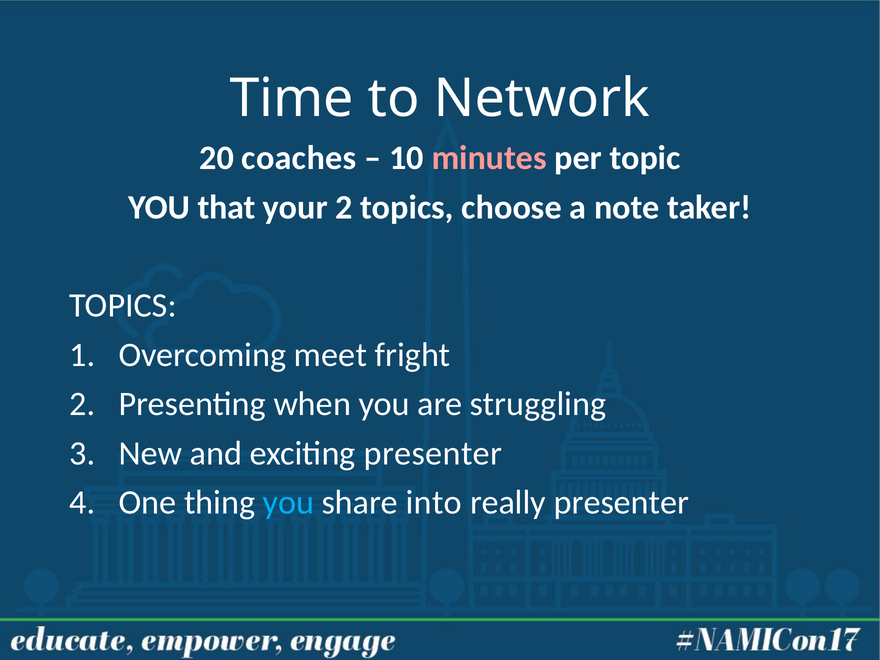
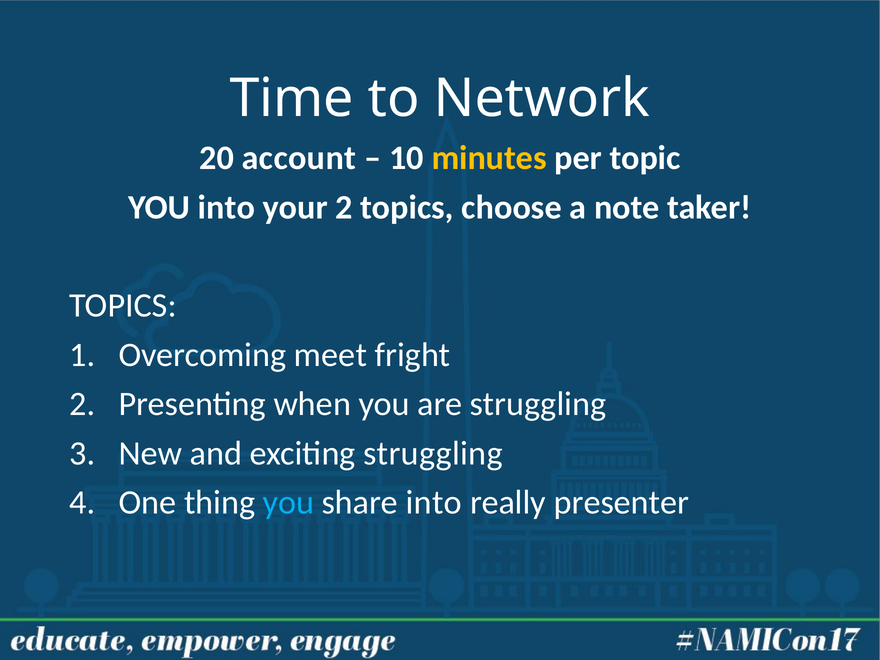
coaches: coaches -> account (299, 158)
minutes colour: pink -> yellow (489, 158)
YOU that: that -> into (227, 207)
exciting presenter: presenter -> struggling (433, 453)
